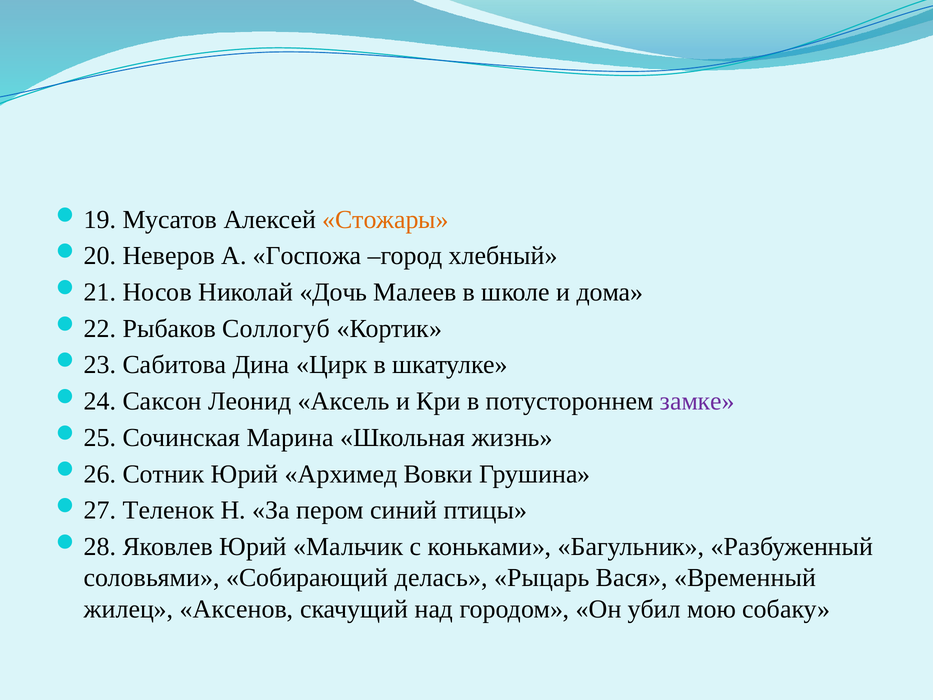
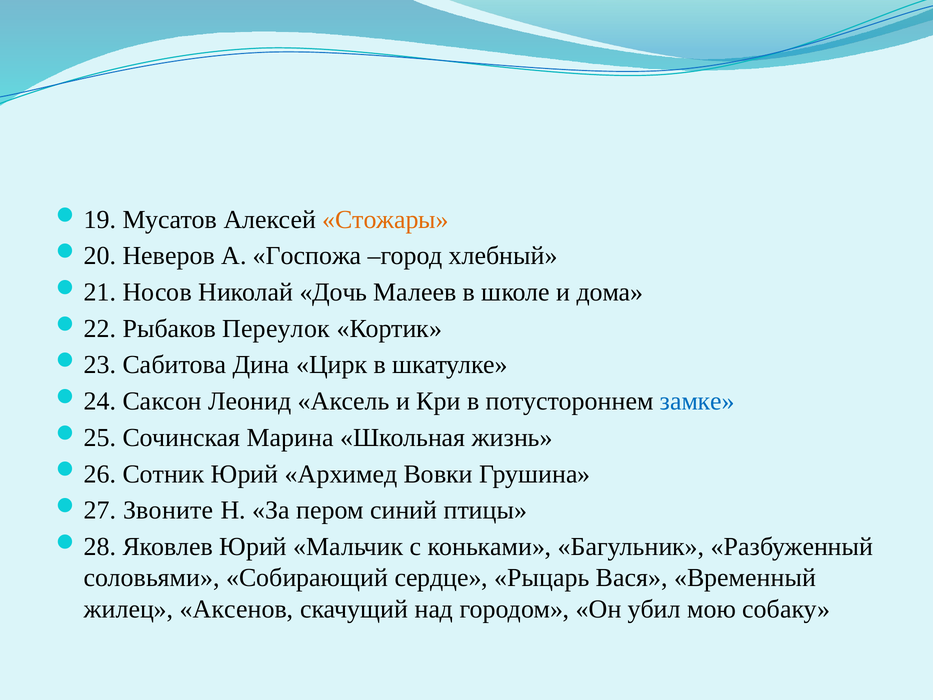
Соллогуб: Соллогуб -> Переулок (276, 328)
замке colour: purple -> blue (697, 401)
Теленок: Теленок -> Звоните (168, 510)
делась: делась -> сердце (441, 578)
